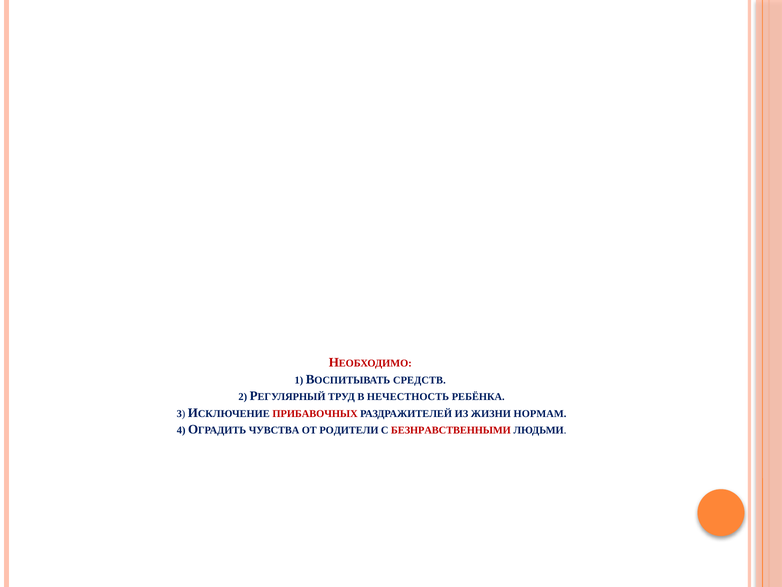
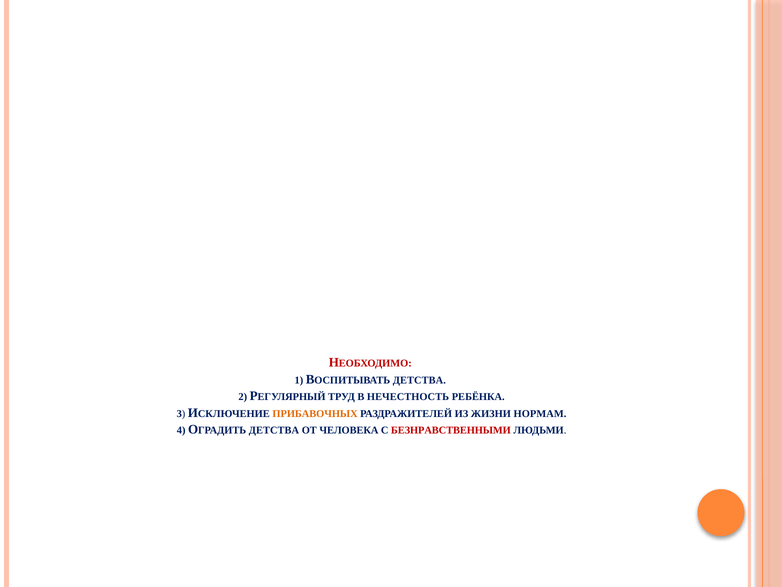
ВОСПИТЫВАТЬ СРЕДСТВ: СРЕДСТВ -> ДЕТСТВА (419, 380)
ПРИБАВОЧНЫХ colour: red -> orange (315, 413)
ОГРАДИТЬ ЧУВСТВА: ЧУВСТВА -> ДЕТСТВА (274, 430)
РОДИТЕЛИ: РОДИТЕЛИ -> ЧЕЛОВЕКА (349, 430)
